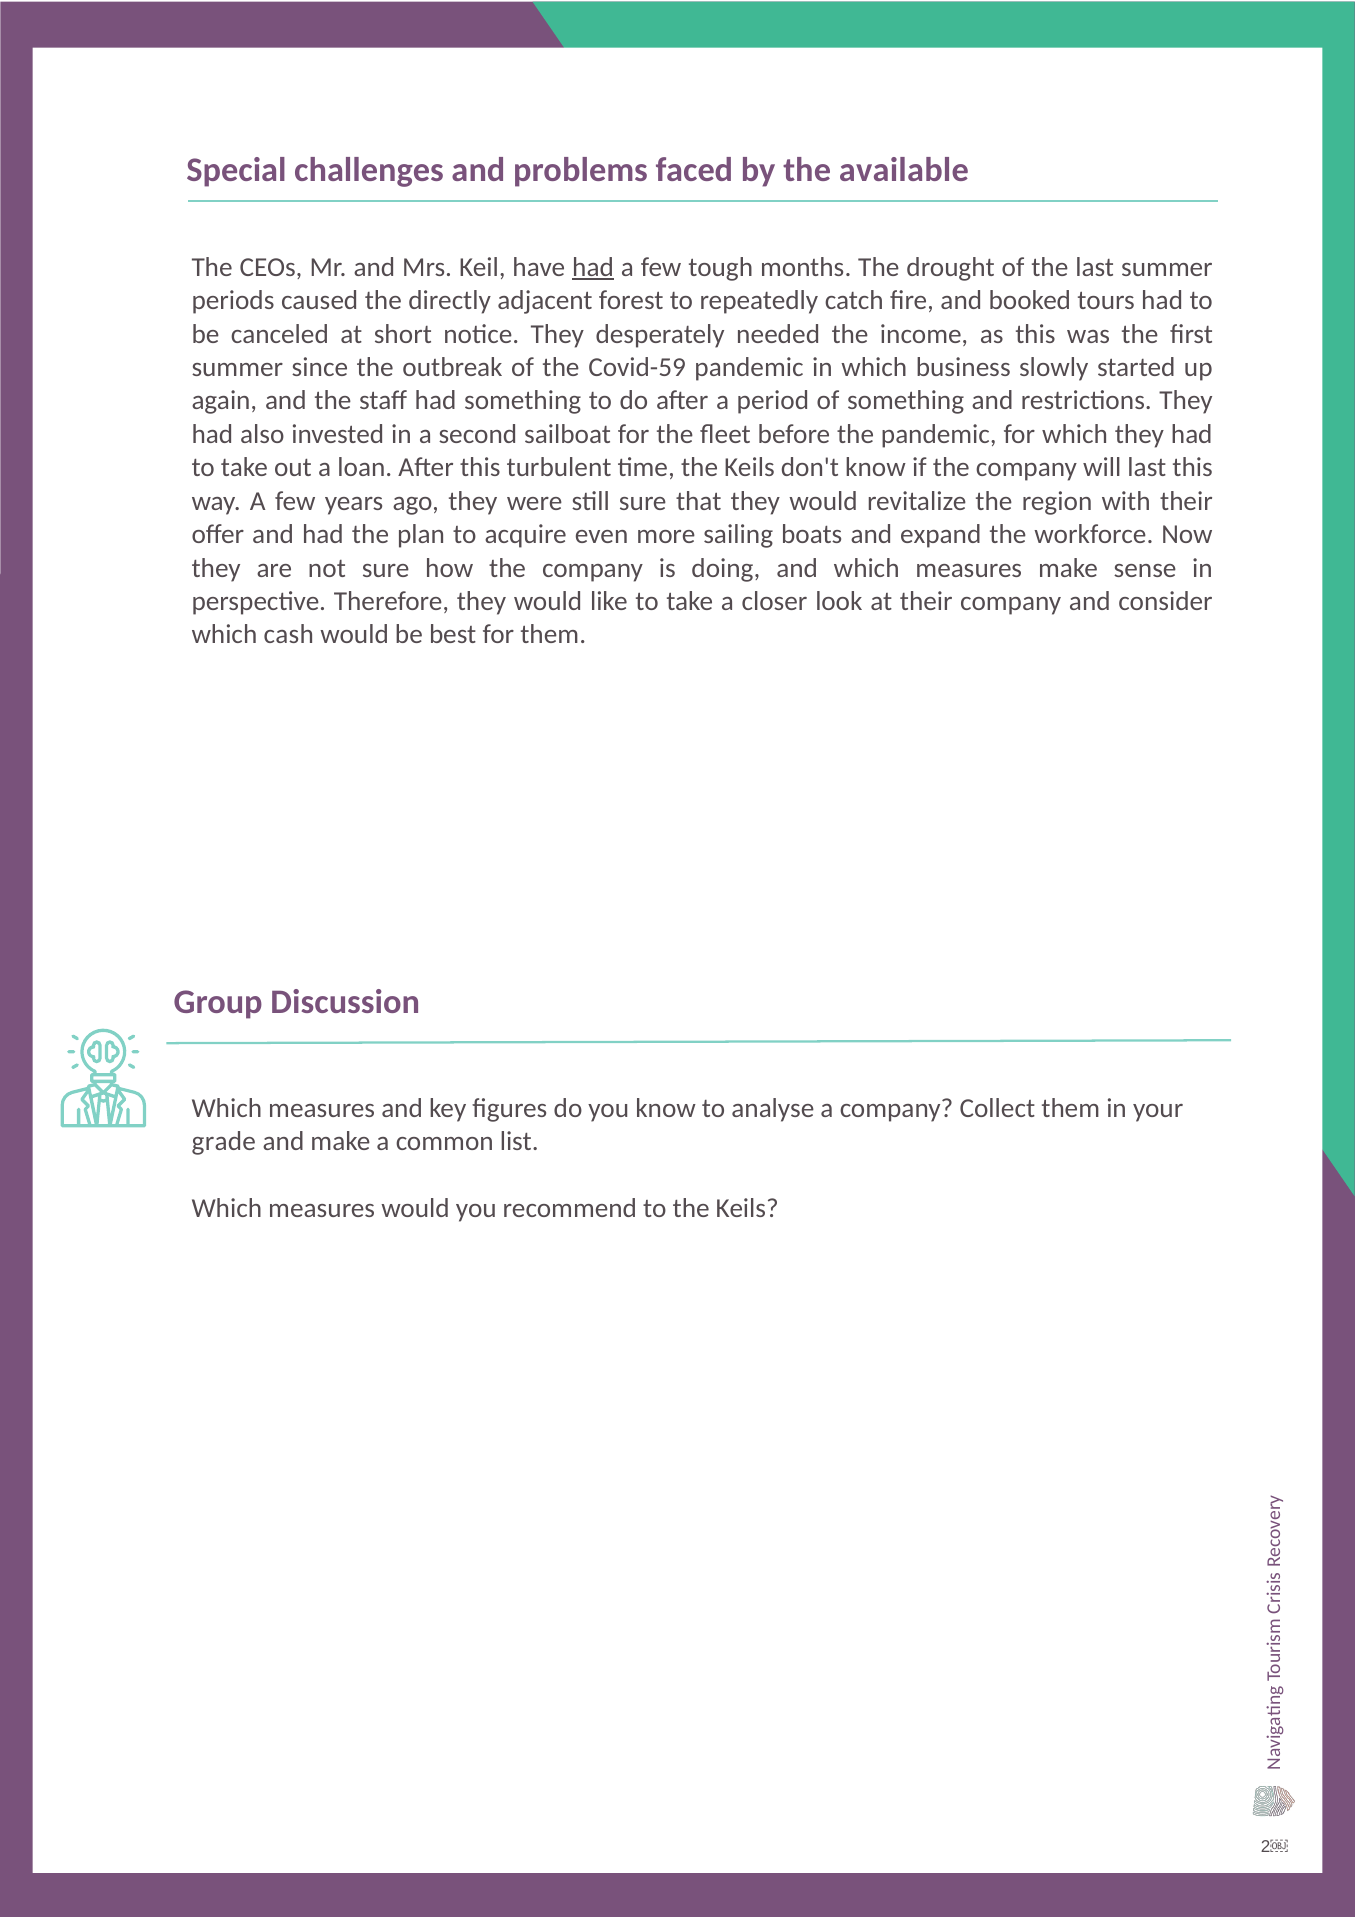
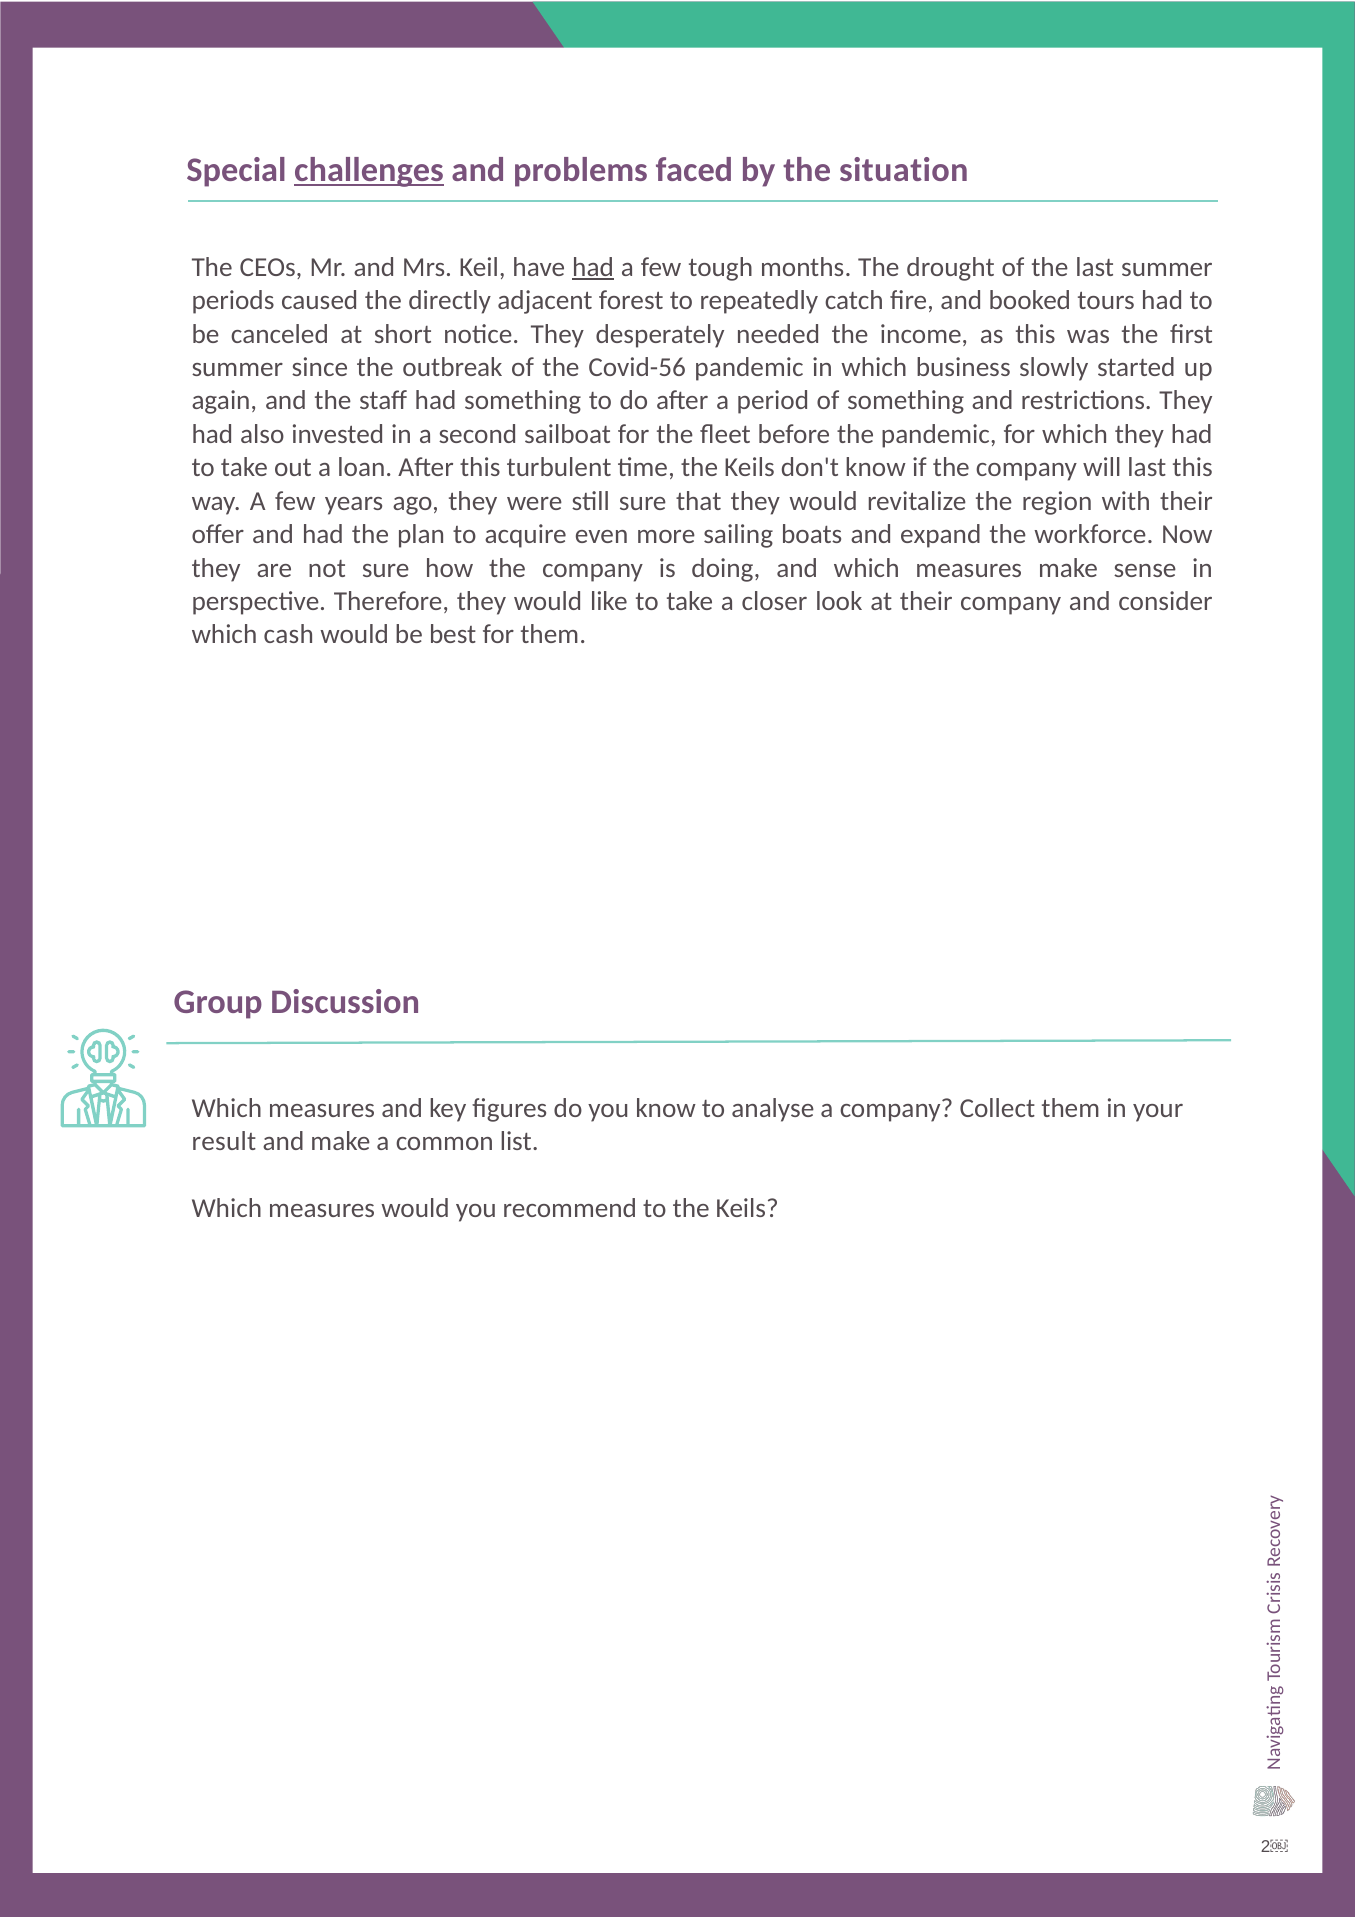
challenges underline: none -> present (369, 170)
available: available -> situation (904, 170)
Covid-59: Covid-59 -> Covid-56 (637, 367)
grade: grade -> result (224, 1142)
